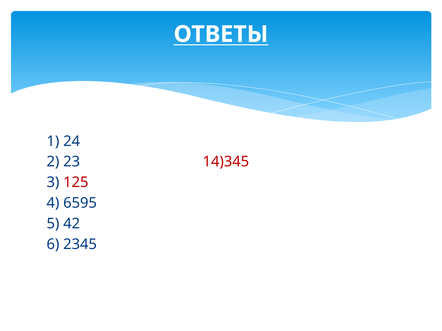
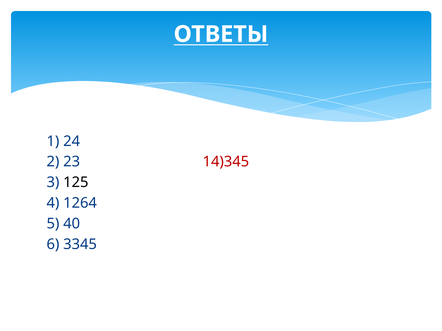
125 colour: red -> black (76, 183)
6595: 6595 -> 1264 (80, 203)
42: 42 -> 40 (72, 224)
2345: 2345 -> 3345 (80, 245)
